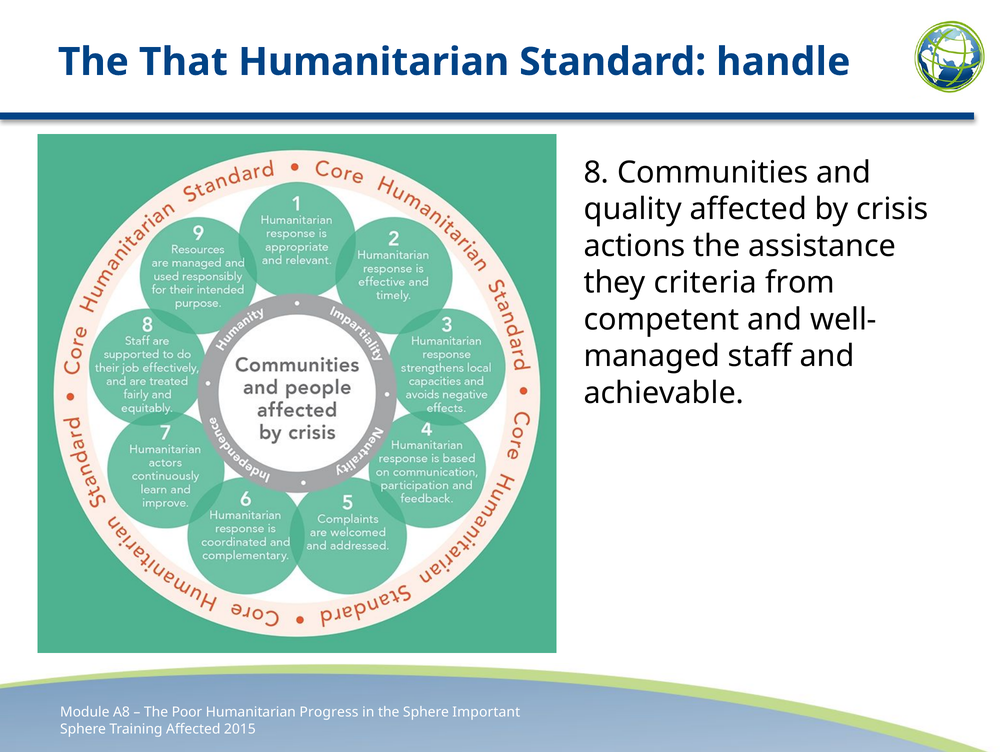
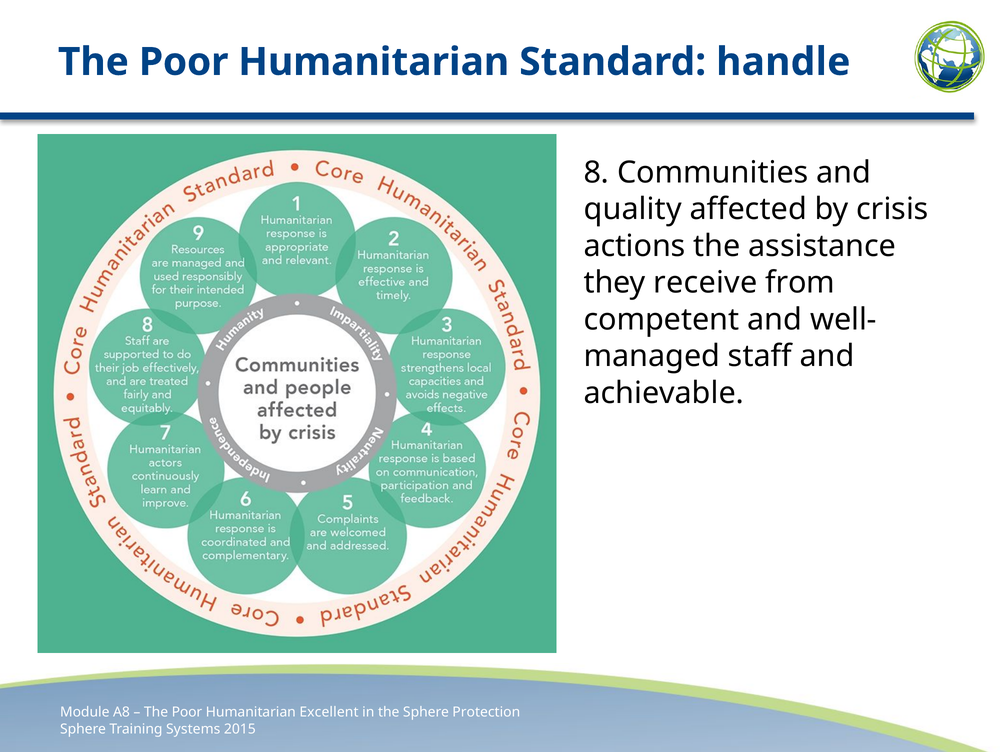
That: That -> Poor (184, 62)
criteria: criteria -> receive (705, 283)
Progress: Progress -> Excellent (329, 712)
Important: Important -> Protection (486, 712)
Training Affected: Affected -> Systems (193, 728)
